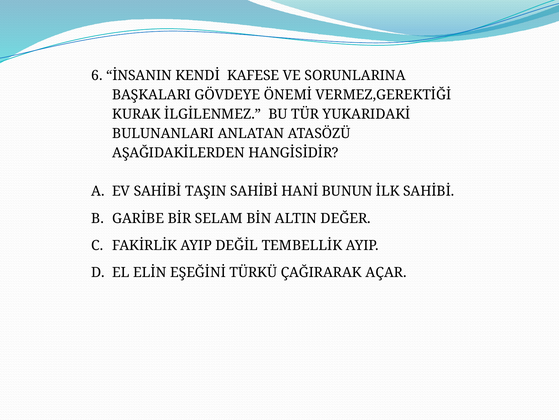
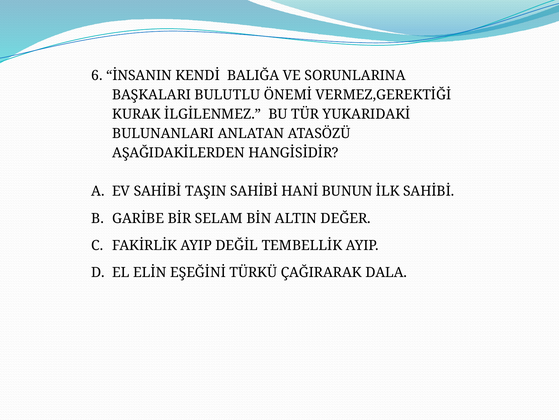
KAFESE: KAFESE -> BALIĞA (253, 75)
GÖVDEYE: GÖVDEYE -> BULUTLU (227, 95)
AÇAR: AÇAR -> DALA (386, 272)
